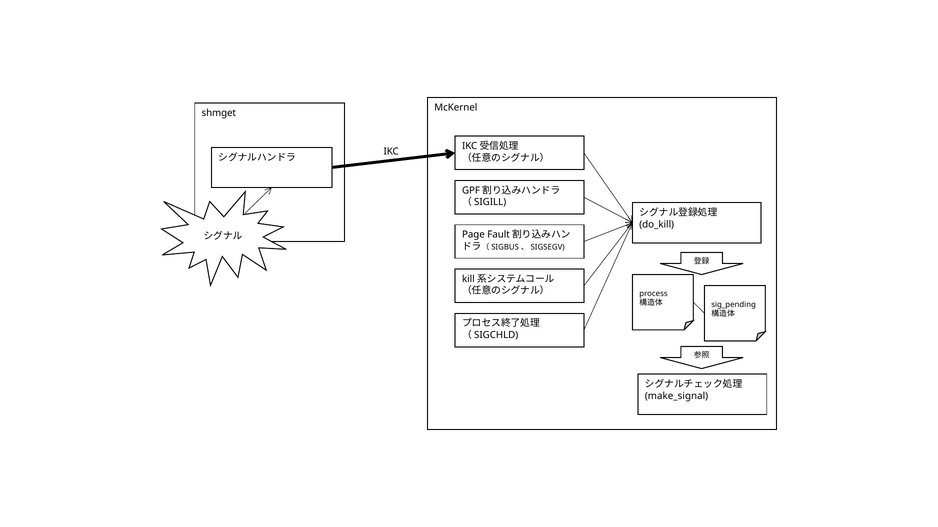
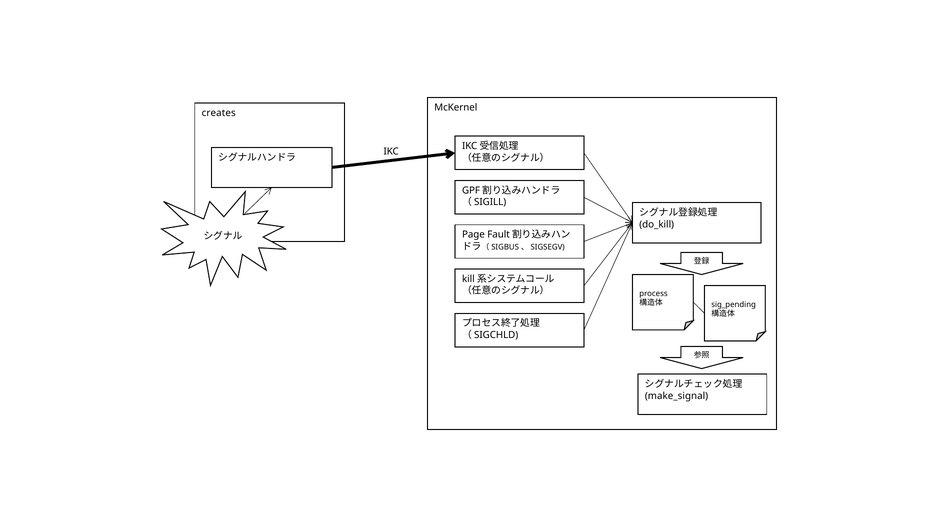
shmget: shmget -> creates (219, 113)
